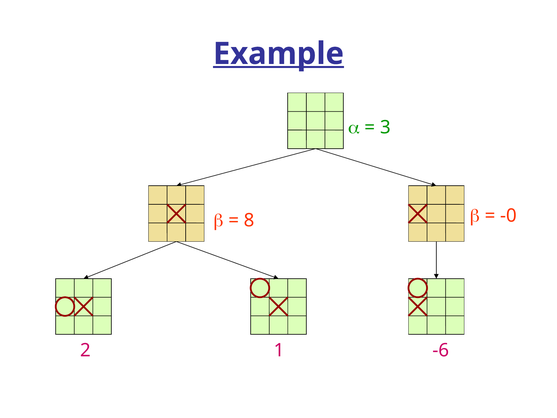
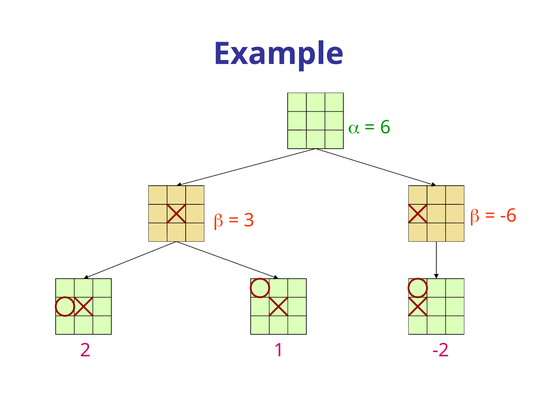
Example underline: present -> none (278, 54)
3: 3 -> 6 (385, 127)
-0: -0 -> -6 (509, 215)
8: 8 -> 3 (249, 220)
-6: -6 -> -2 (441, 350)
